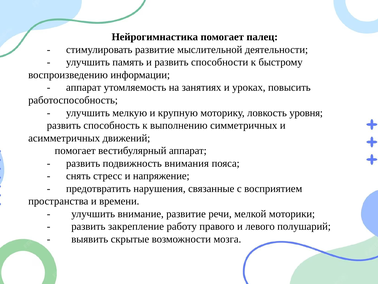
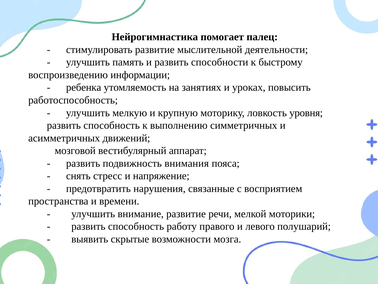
аппарат: аппарат -> ребенка (84, 87)
помогает: помогает -> мозговой (75, 150)
закрепление: закрепление -> способность (136, 226)
